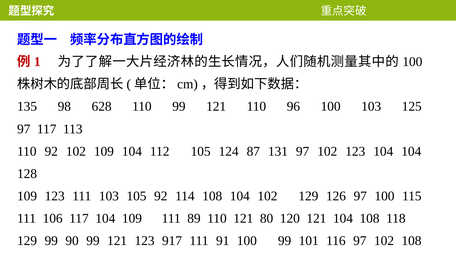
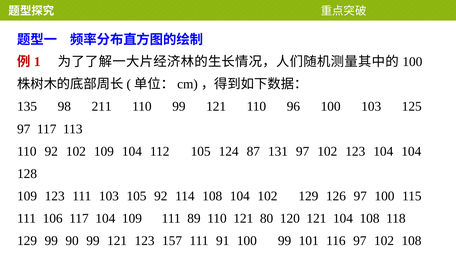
628: 628 -> 211 (102, 106)
917: 917 -> 157 (172, 241)
